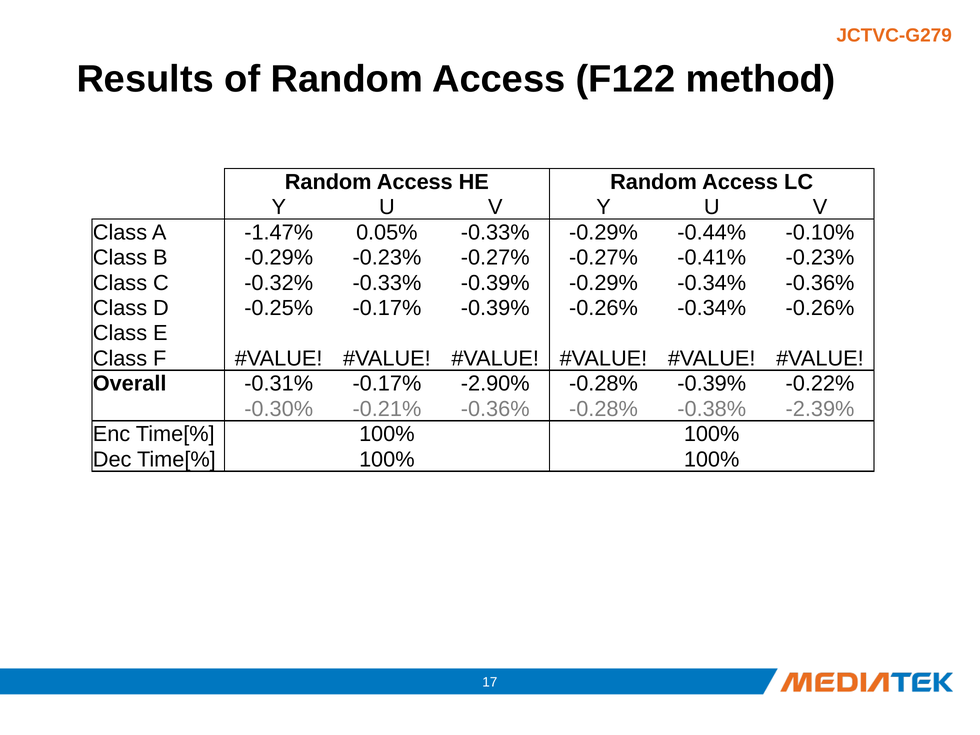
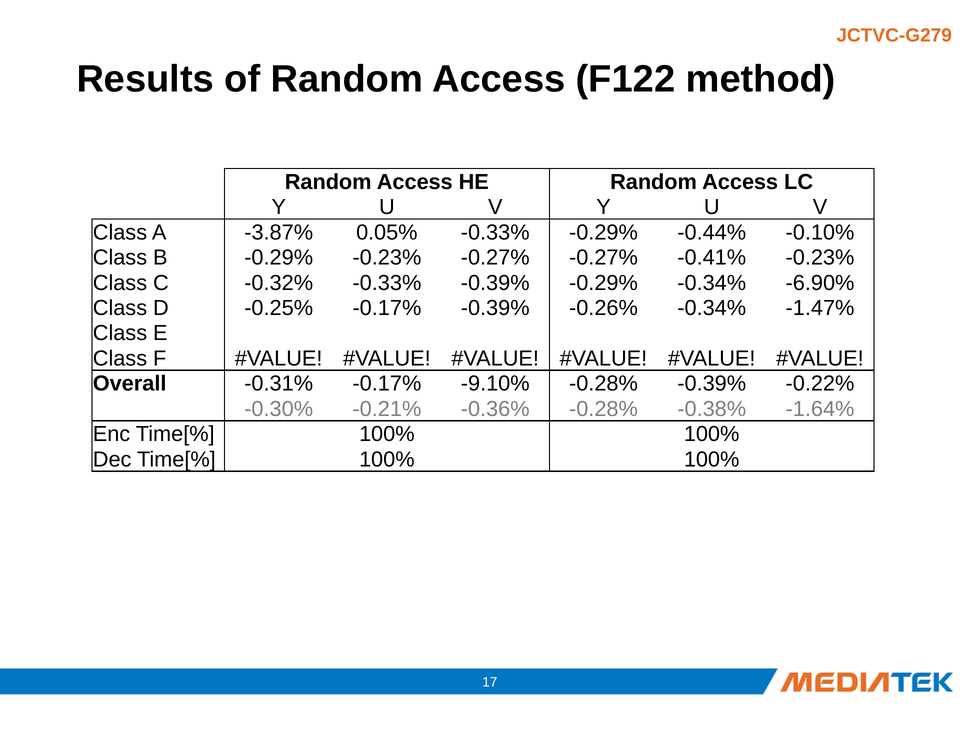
-1.47%: -1.47% -> -3.87% (279, 232)
-0.34% -0.36%: -0.36% -> -6.90% (820, 283)
-0.34% -0.26%: -0.26% -> -1.47% (820, 308)
-2.90%: -2.90% -> -9.10% (495, 384)
-2.39%: -2.39% -> -1.64% (820, 409)
